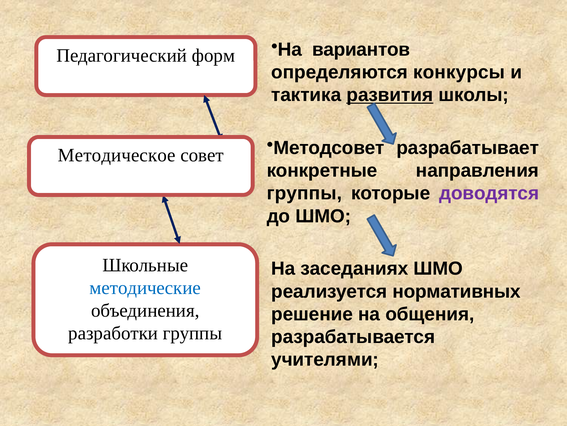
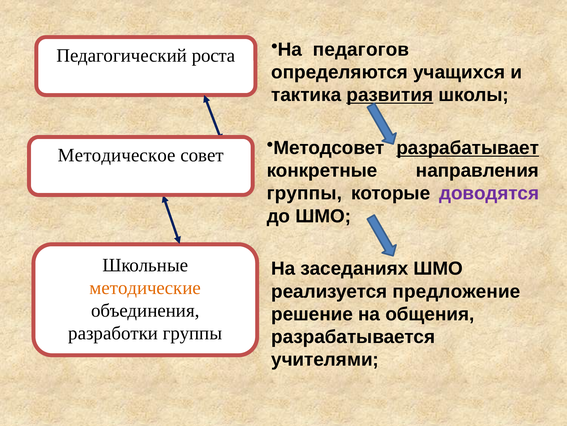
вариантов: вариантов -> педагогов (361, 49)
форм: форм -> роста (213, 55)
конкурсы: конкурсы -> учащихся (459, 72)
разрабатывает underline: none -> present (468, 148)
методические colour: blue -> orange (145, 287)
нормативных: нормативных -> предложение (456, 291)
